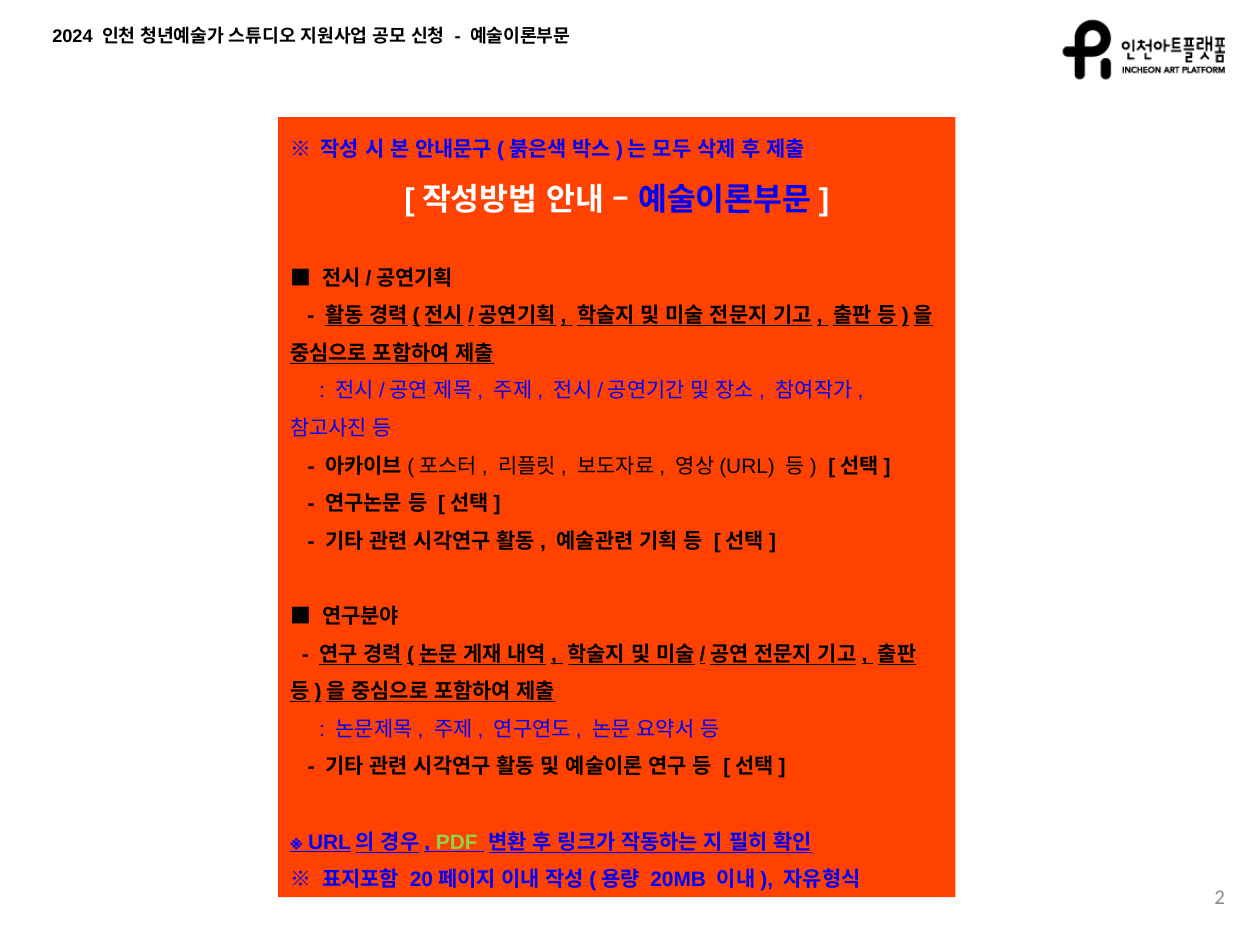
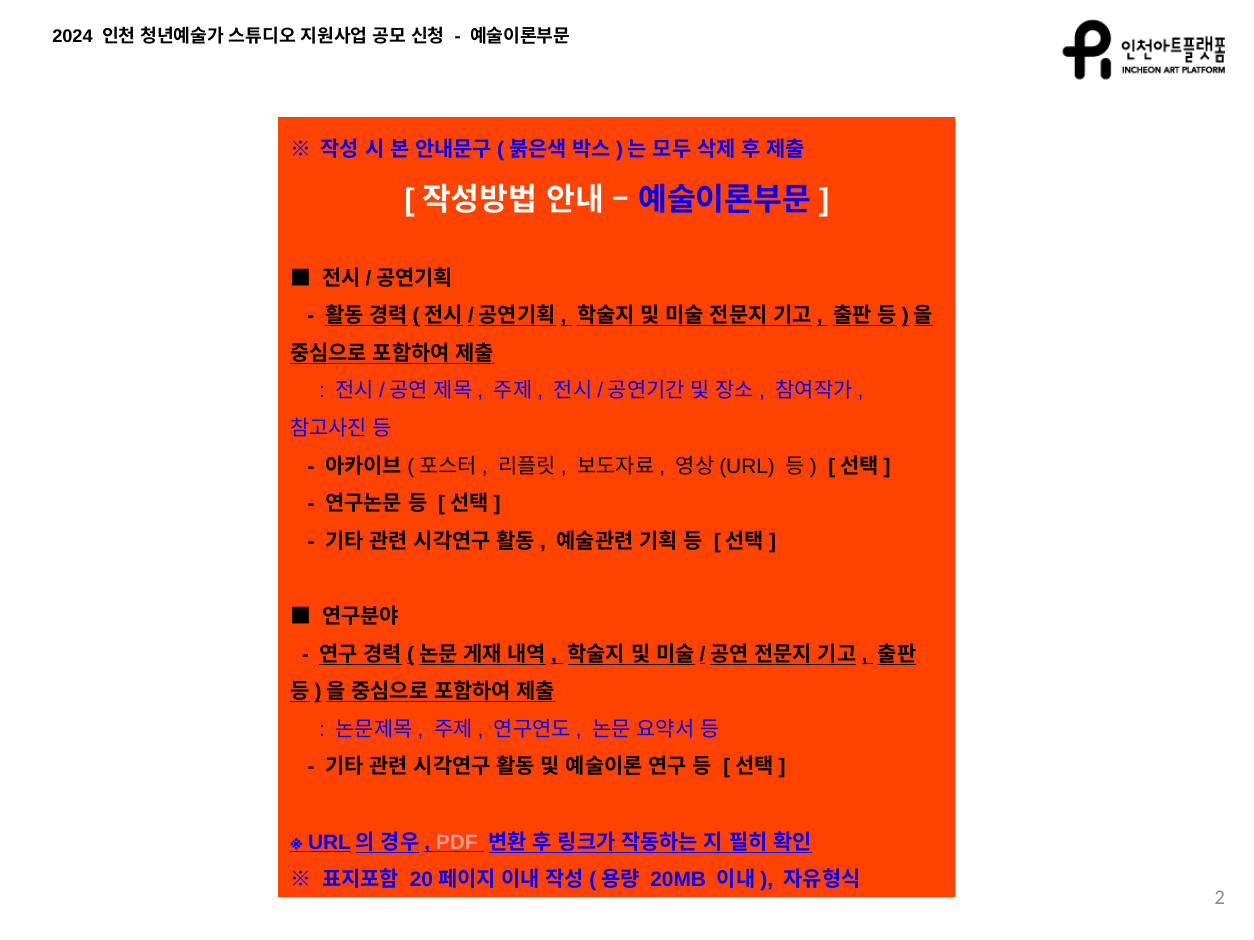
PDF colour: light green -> pink (457, 843)
